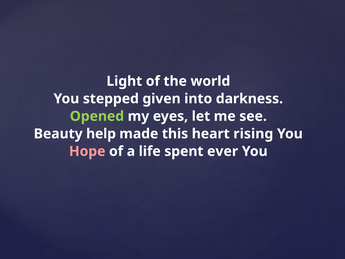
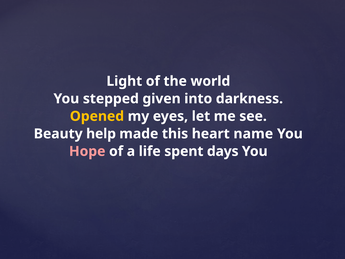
Opened colour: light green -> yellow (97, 116)
rising: rising -> name (253, 134)
ever: ever -> days (223, 151)
